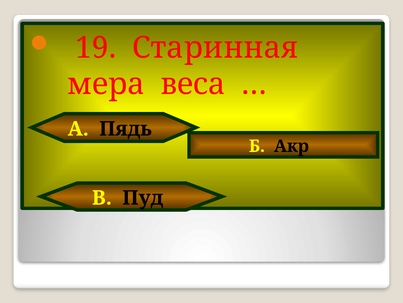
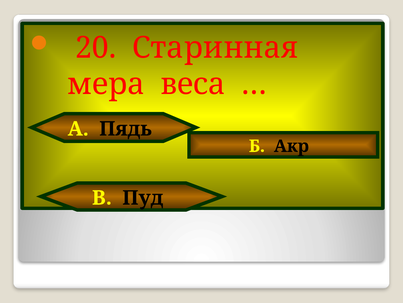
19: 19 -> 20 (96, 48)
